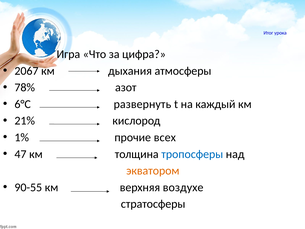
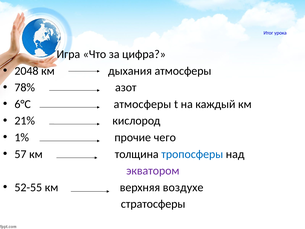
2067: 2067 -> 2048 (26, 71)
6°С развернуть: развернуть -> атмосферы (142, 104)
всех: всех -> чего (165, 137)
47: 47 -> 57 (20, 154)
экватором colour: orange -> purple (153, 171)
90-55: 90-55 -> 52-55 (28, 187)
